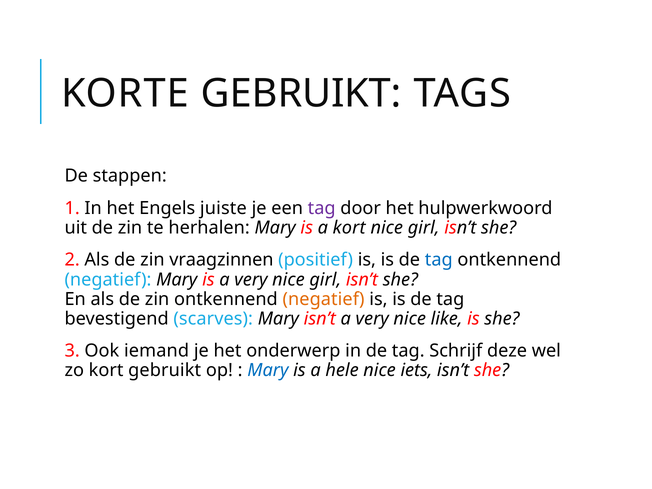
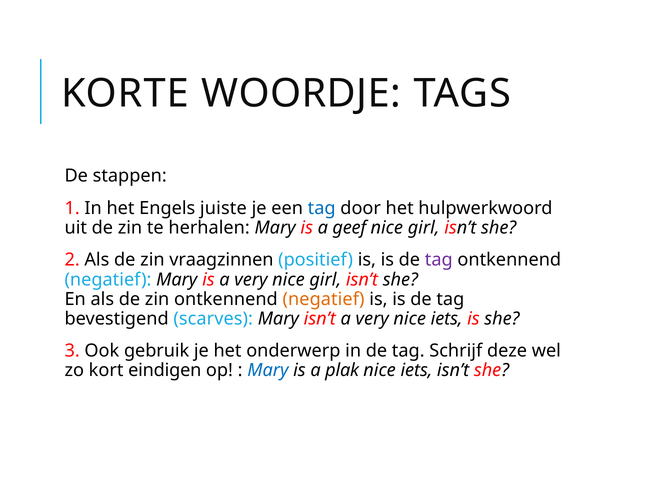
KORTE GEBRUIKT: GEBRUIKT -> WOORDJE (301, 94)
tag colour: purple -> blue (322, 208)
a kort: kort -> geef (349, 228)
tag colour: blue -> purple (439, 260)
very nice like: like -> iets (447, 319)
iemand: iemand -> gebruik (157, 351)
kort gebruikt: gebruikt -> eindigen (165, 370)
hele: hele -> plak (342, 370)
